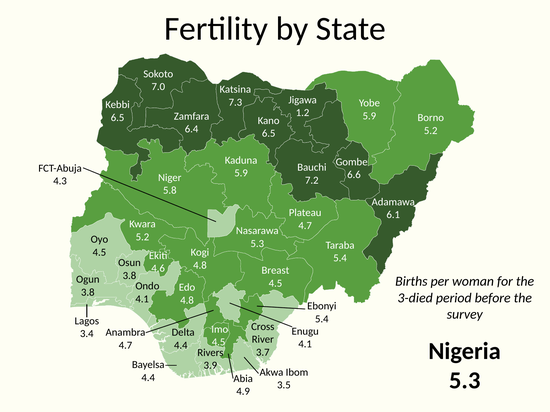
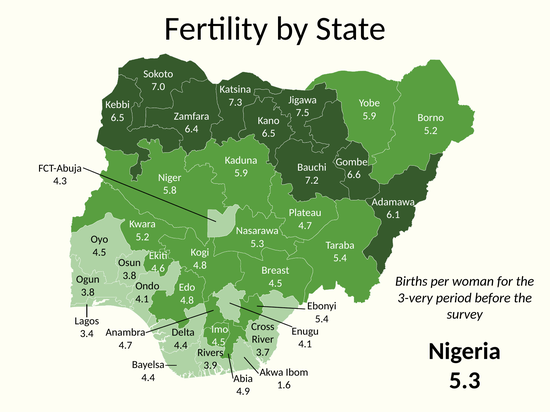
1.2: 1.2 -> 7.5 (303, 113)
3-died: 3-died -> 3-very (415, 298)
3.5: 3.5 -> 1.6 (284, 386)
